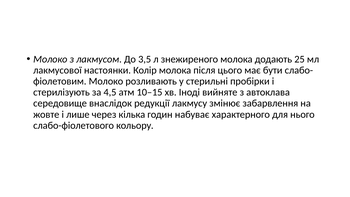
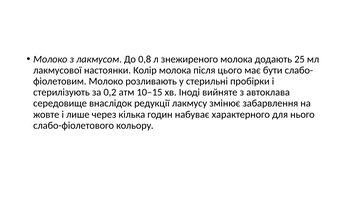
3,5: 3,5 -> 0,8 (145, 59)
4,5: 4,5 -> 0,2 (110, 92)
